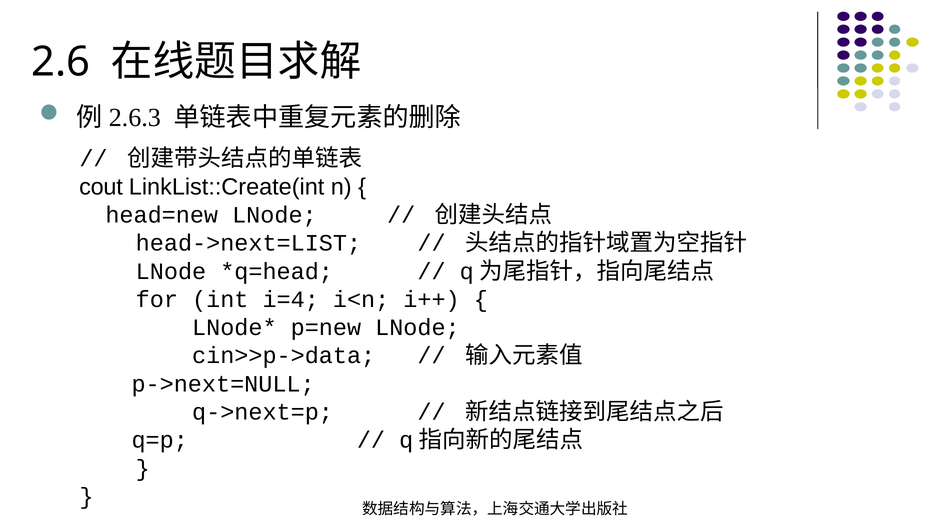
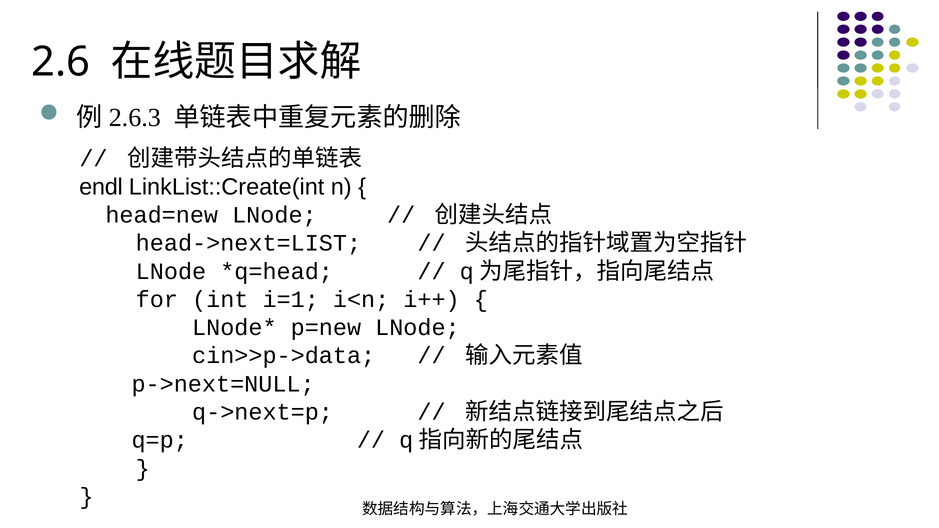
cout: cout -> endl (101, 187)
i=4: i=4 -> i=1 (291, 300)
